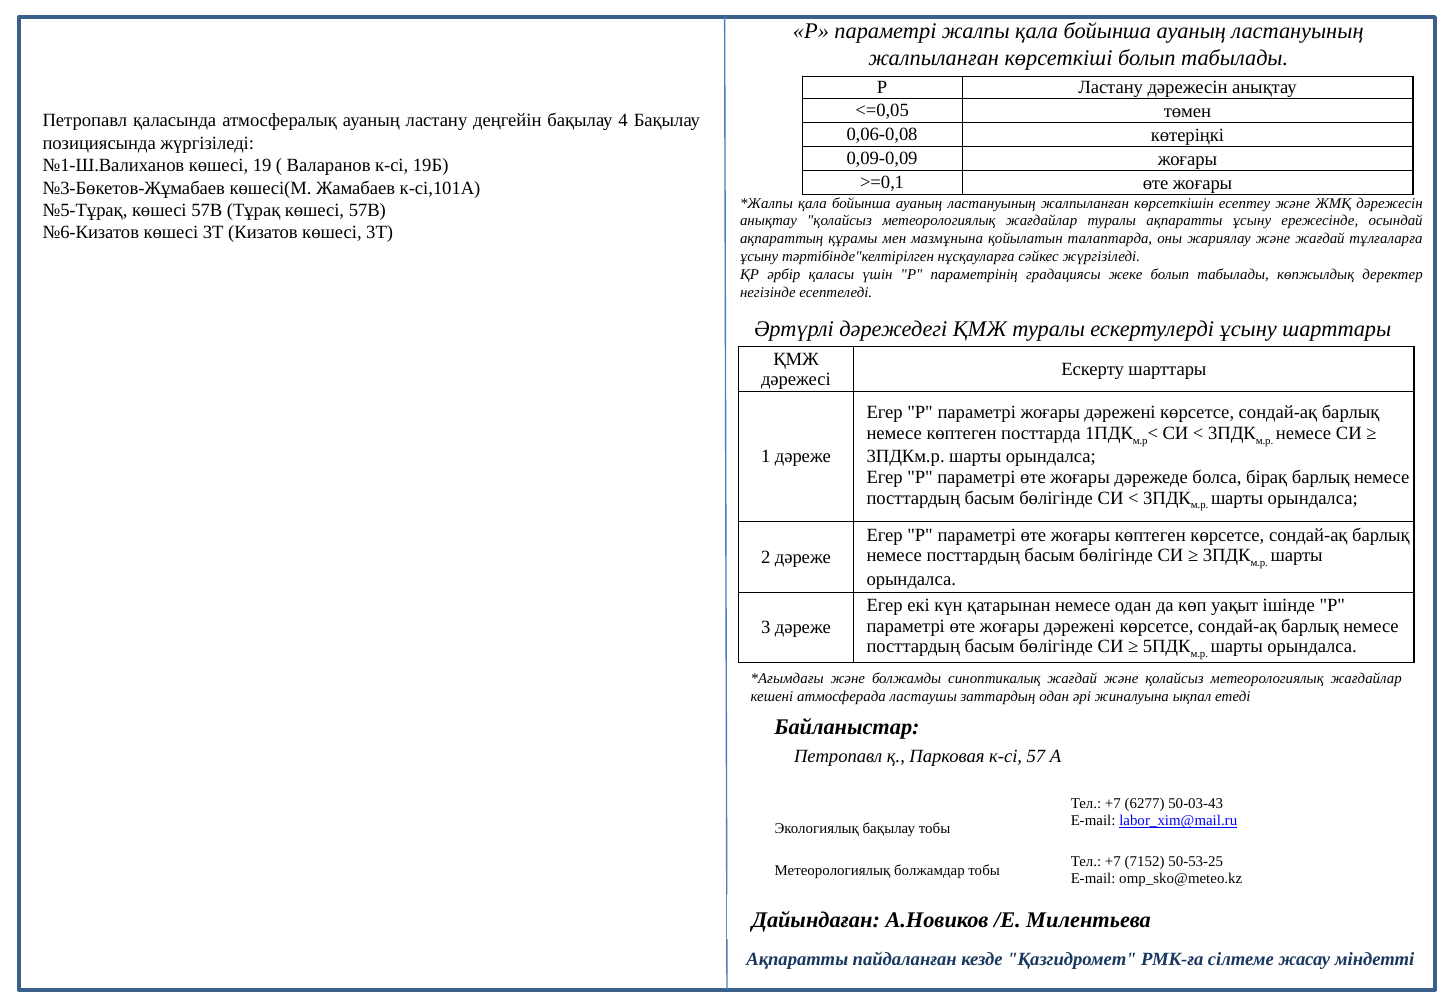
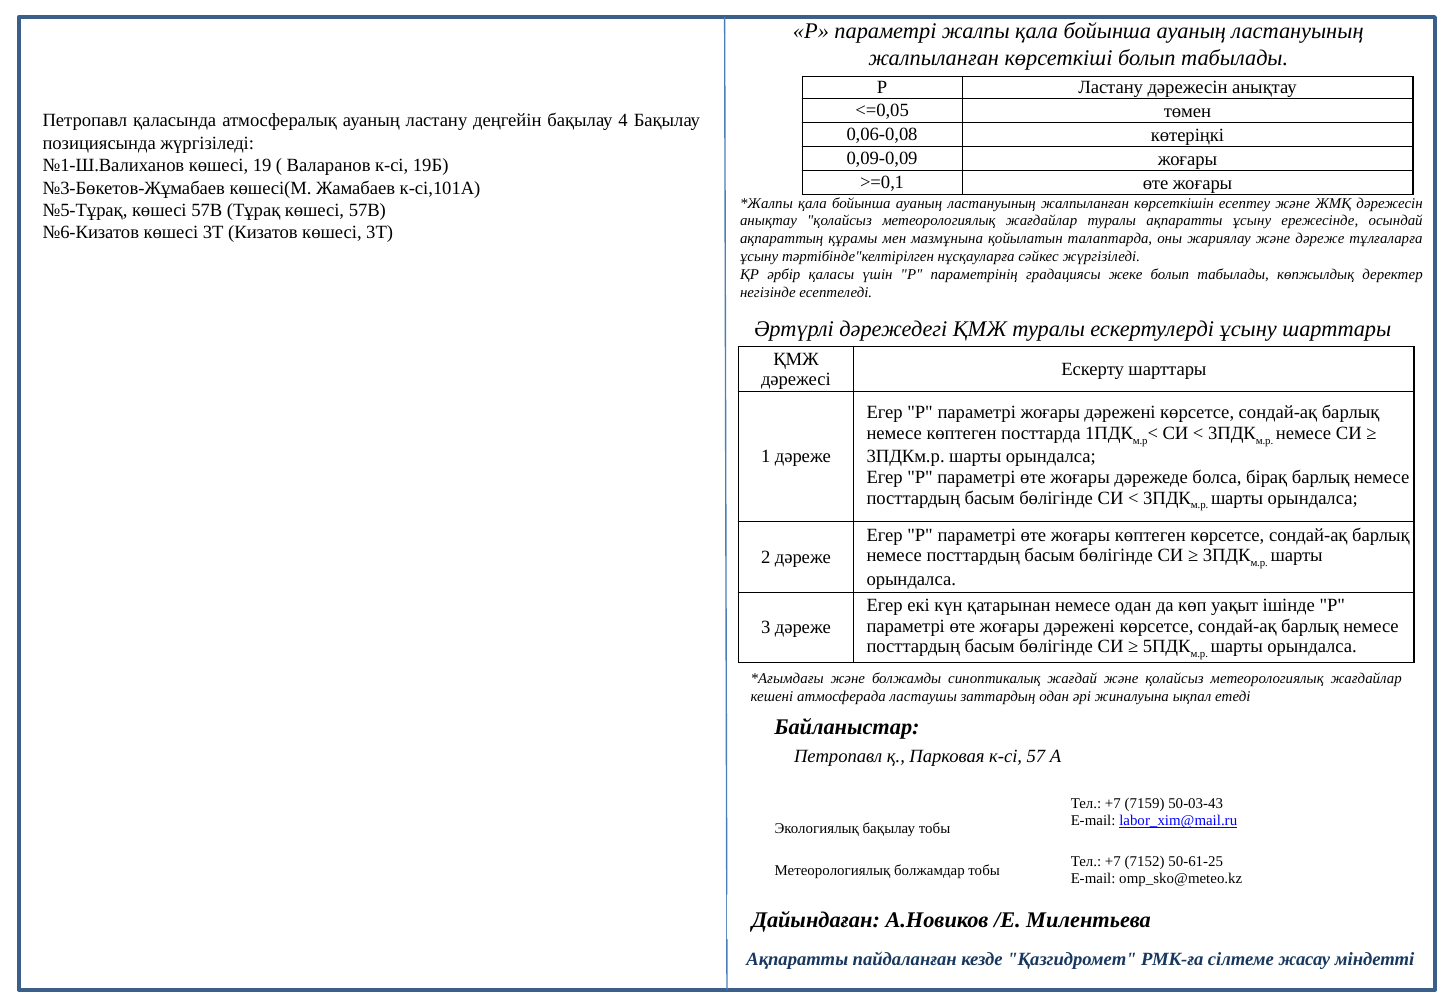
және жағдай: жағдай -> дәреже (1320, 239)
6277: 6277 -> 7159 (1145, 804)
50-53-25: 50-53-25 -> 50-61-25 (1196, 862)
